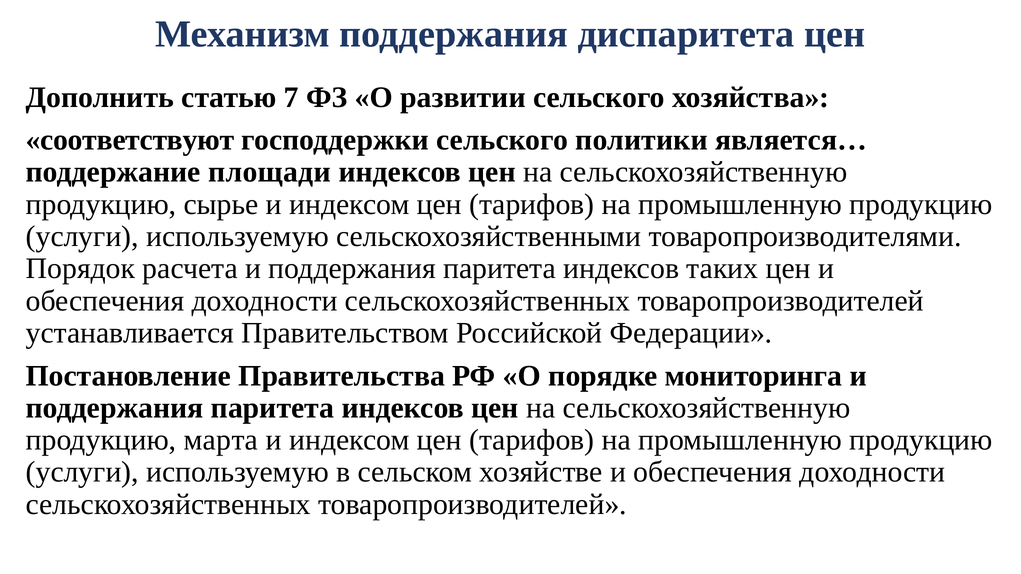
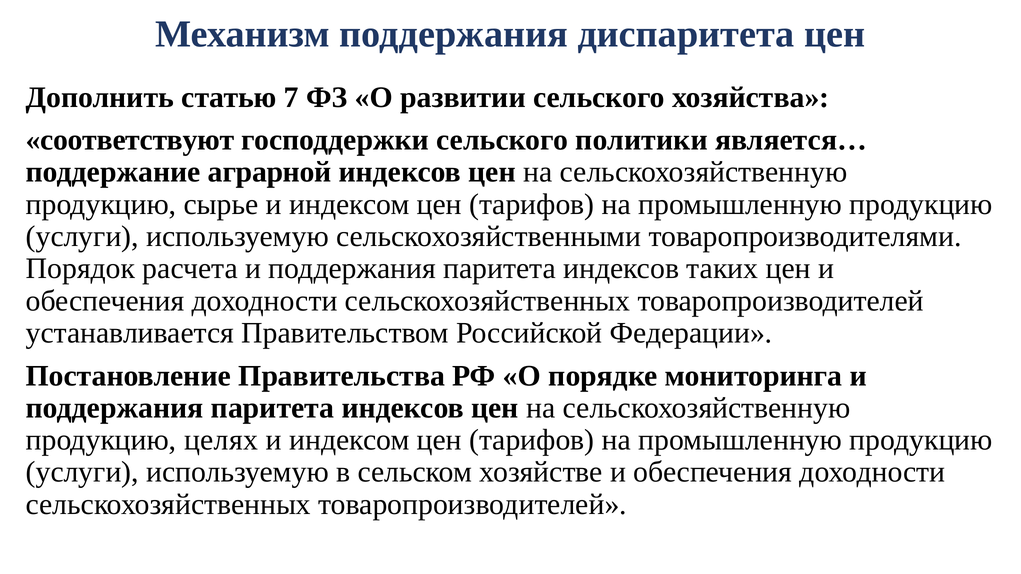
площади: площади -> аграрной (270, 172)
марта: марта -> целях (221, 440)
